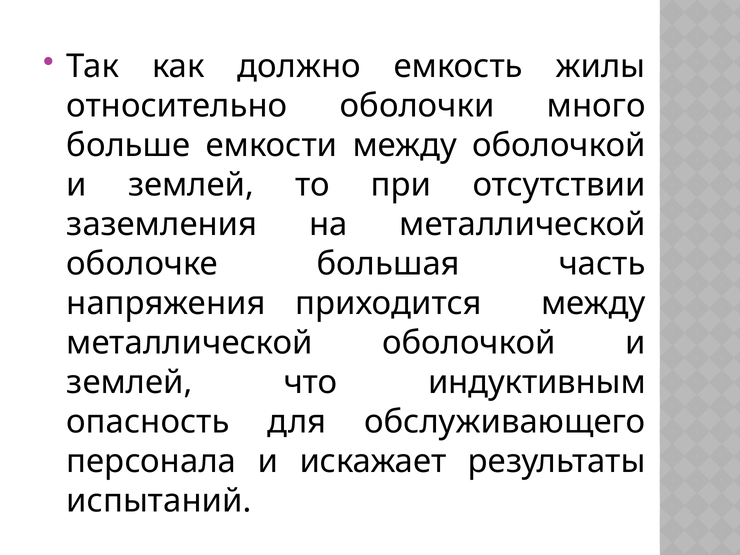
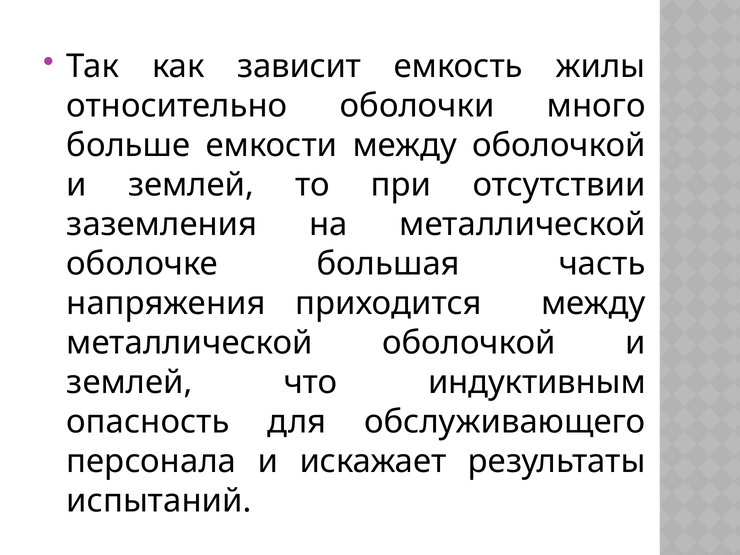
должно: должно -> зависит (299, 66)
